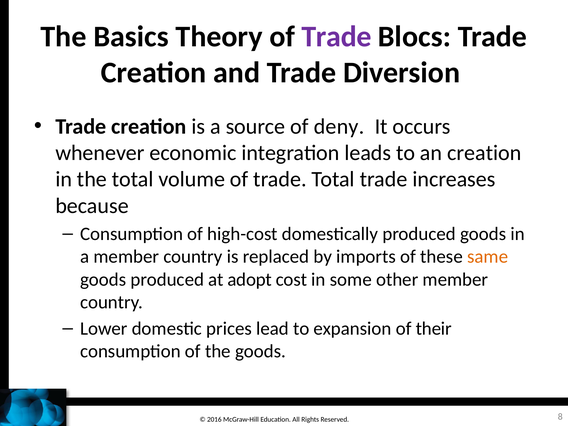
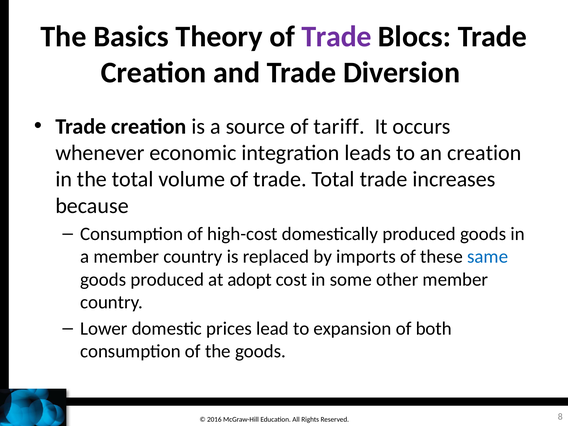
deny: deny -> tariff (339, 126)
same colour: orange -> blue (488, 257)
their: their -> both (434, 329)
